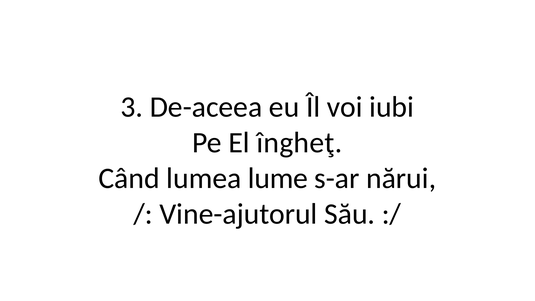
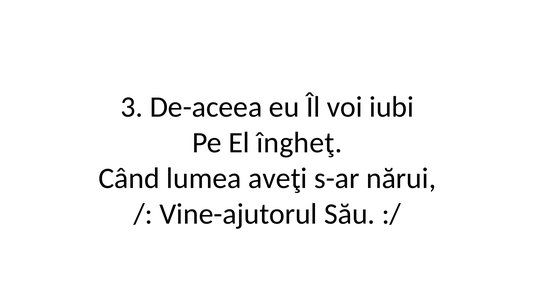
lume: lume -> aveţi (278, 178)
